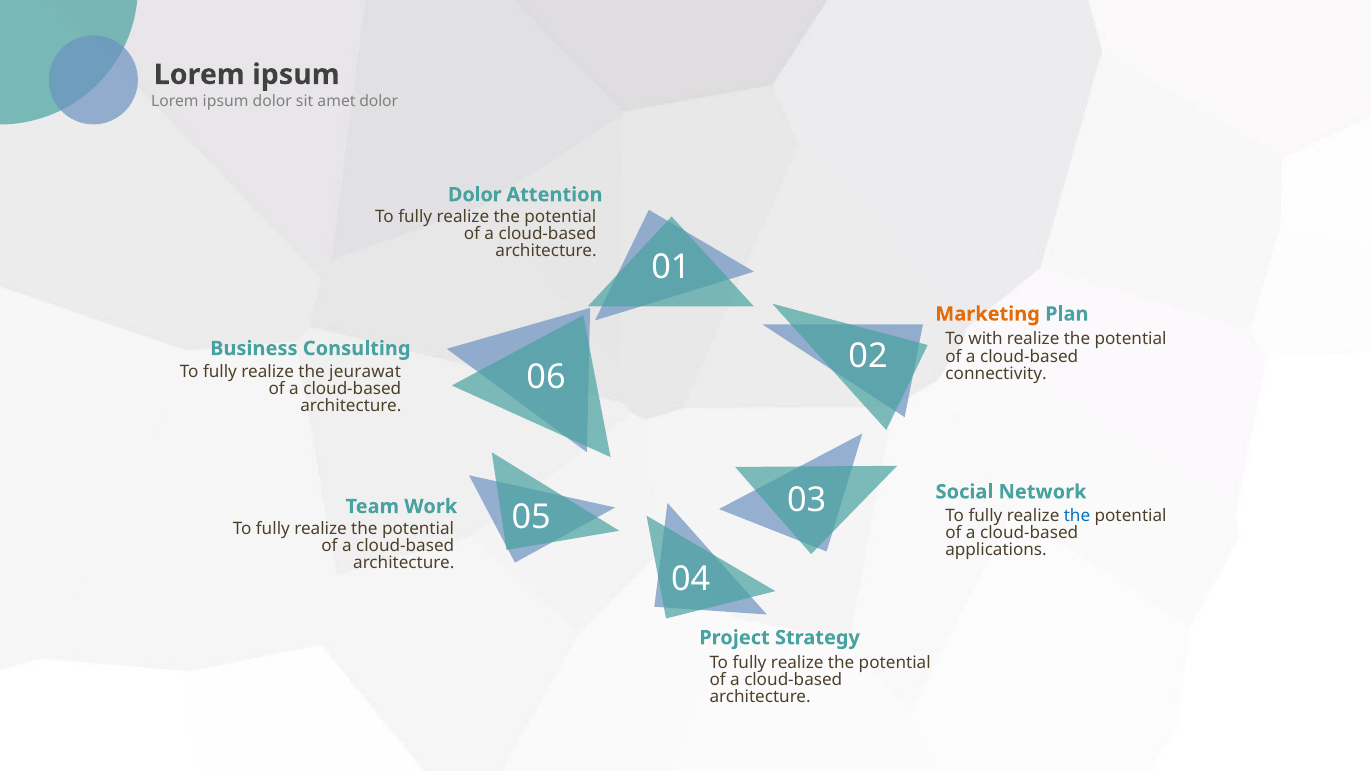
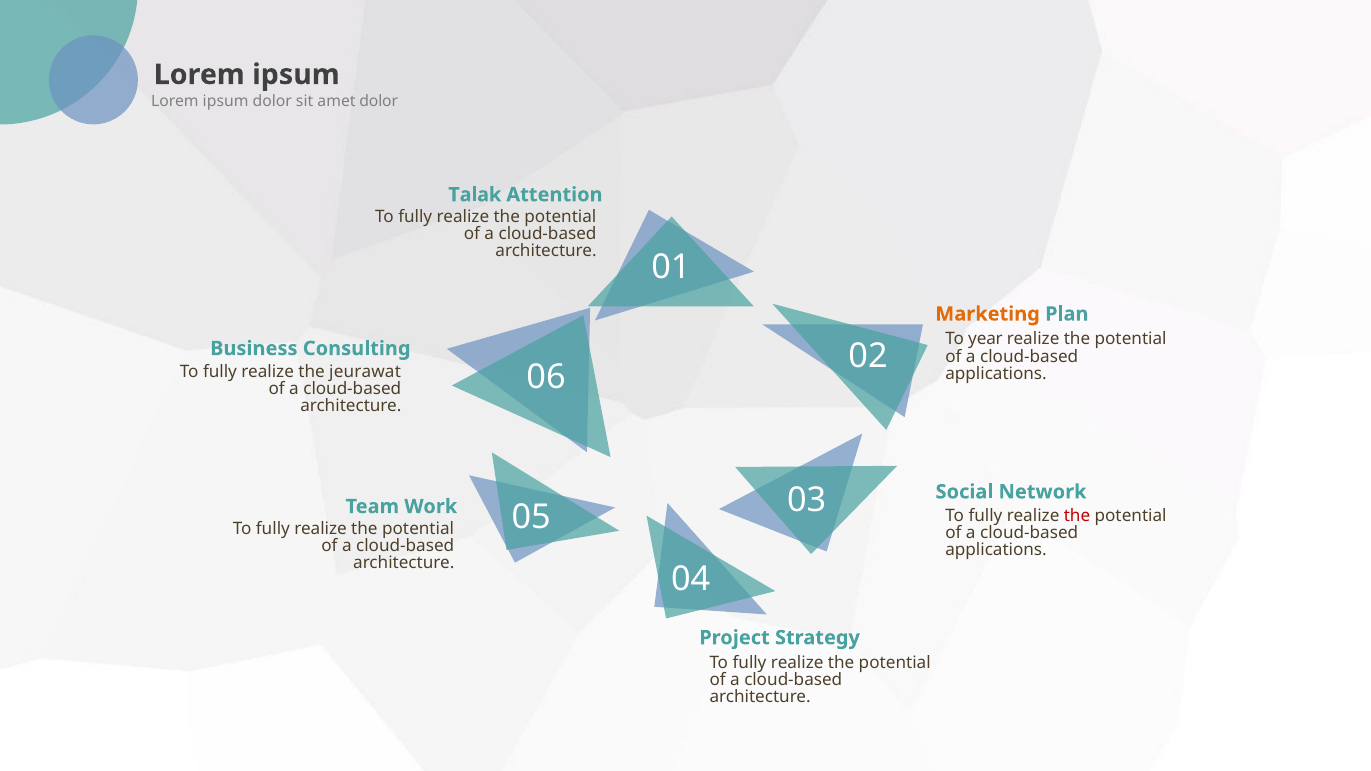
Dolor: Dolor -> Talak (475, 195)
with: with -> year (986, 339)
connectivity: connectivity -> applications (996, 374)
the colour: blue -> red (1077, 516)
